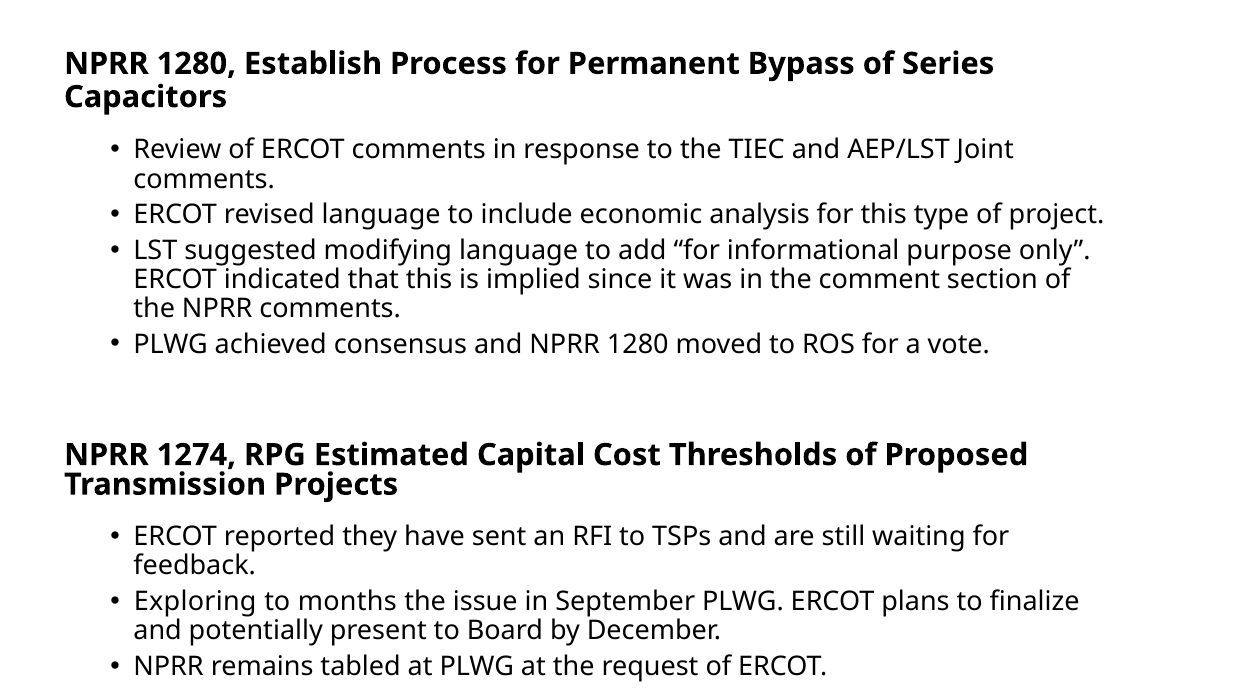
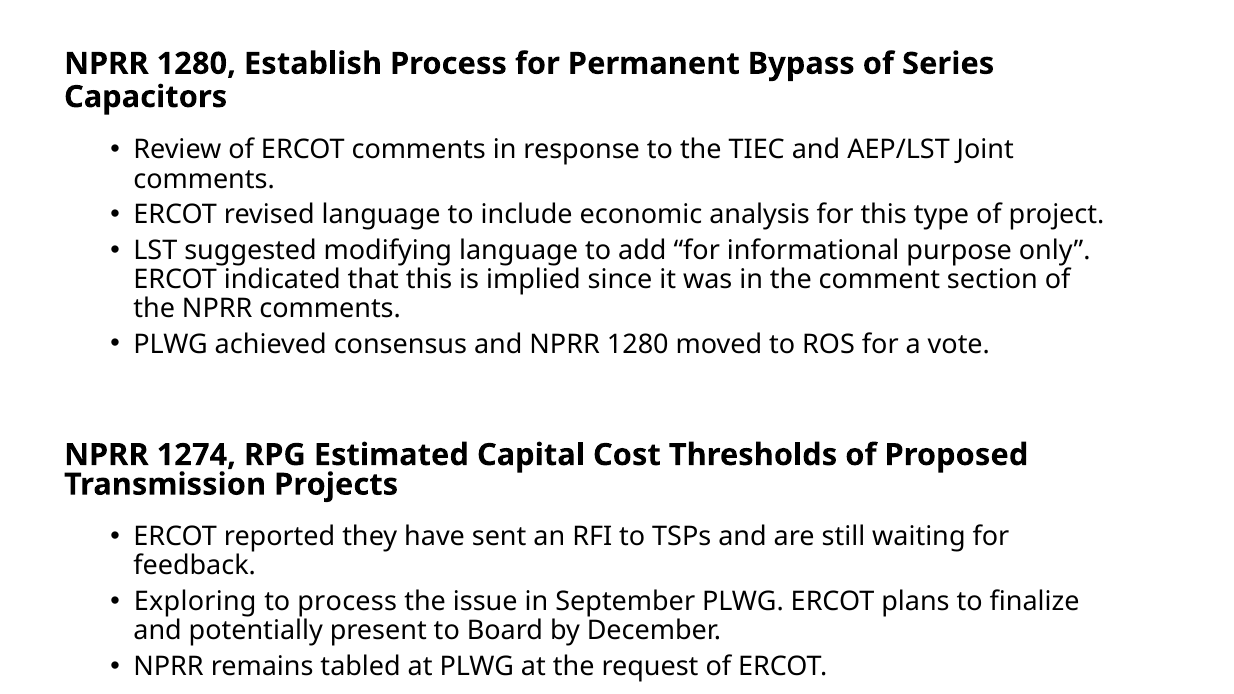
to months: months -> process (347, 602)
